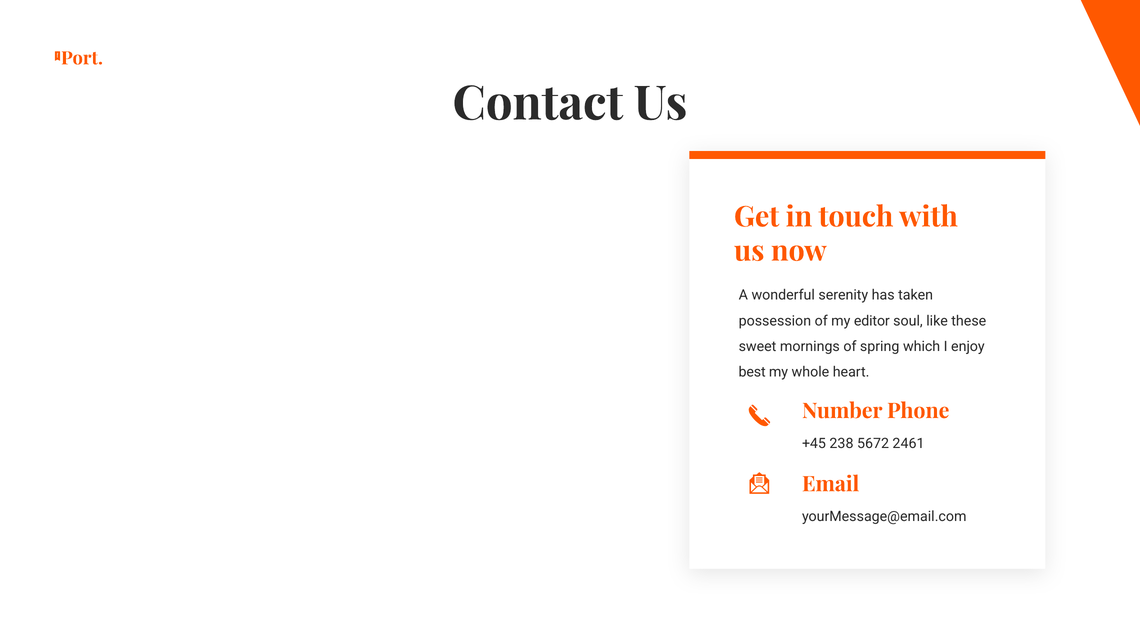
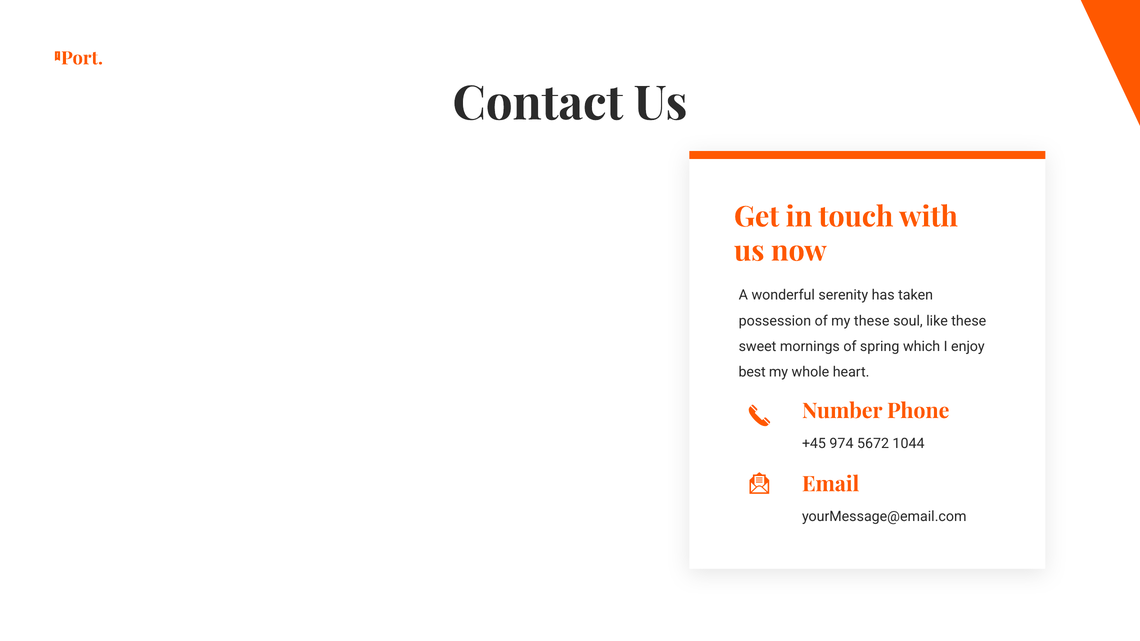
my editor: editor -> these (872, 321)
238: 238 -> 974 (841, 444)
2461: 2461 -> 1044 (909, 444)
